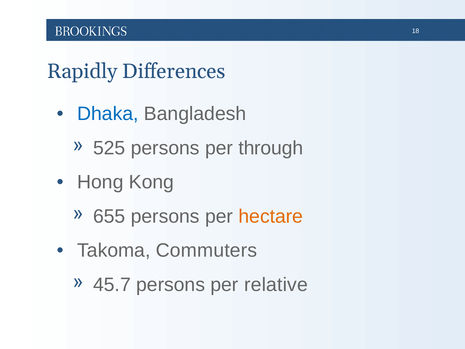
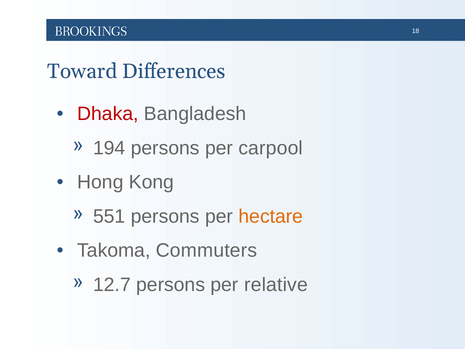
Rapidly: Rapidly -> Toward (82, 71)
Dhaka colour: blue -> red (108, 114)
525: 525 -> 194 (109, 148)
through: through -> carpool (271, 148)
655: 655 -> 551 (109, 216)
45.7: 45.7 -> 12.7 (112, 284)
